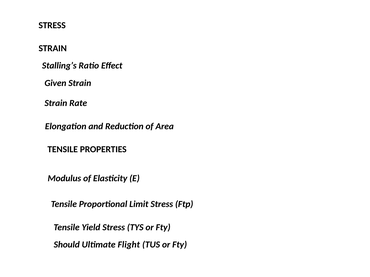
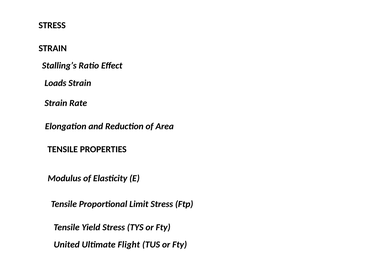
Given: Given -> Loads (55, 83)
Should: Should -> United (67, 245)
